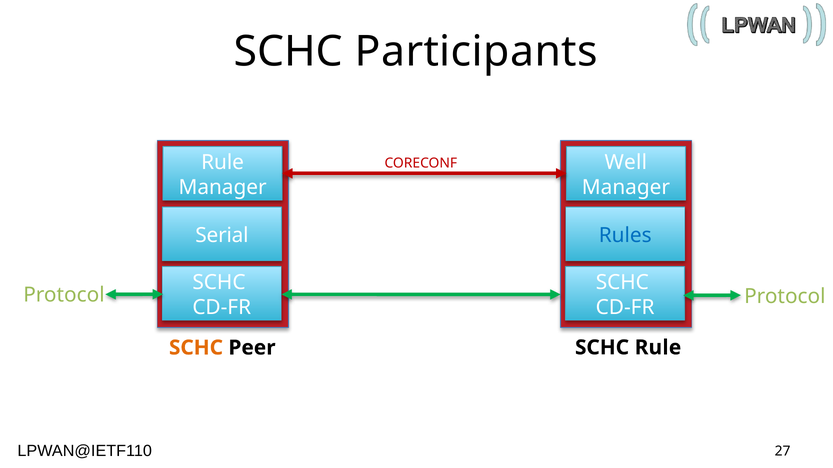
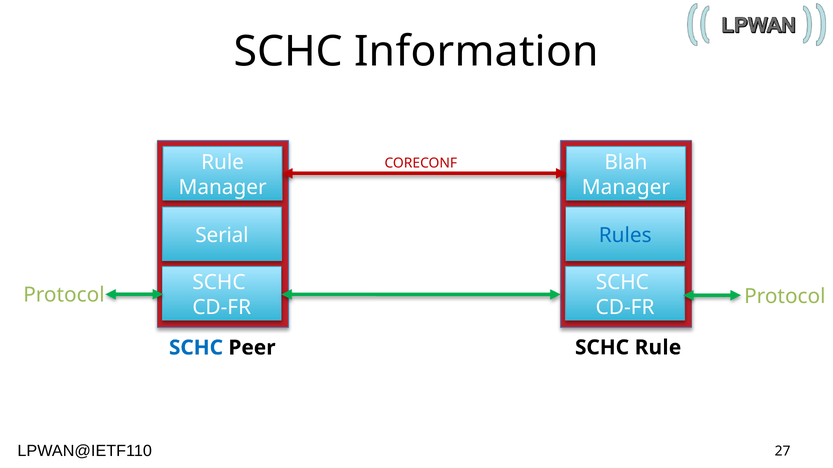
Participants: Participants -> Information (476, 52)
Well: Well -> Blah (626, 163)
SCHC colour: orange -> blue (196, 348)
